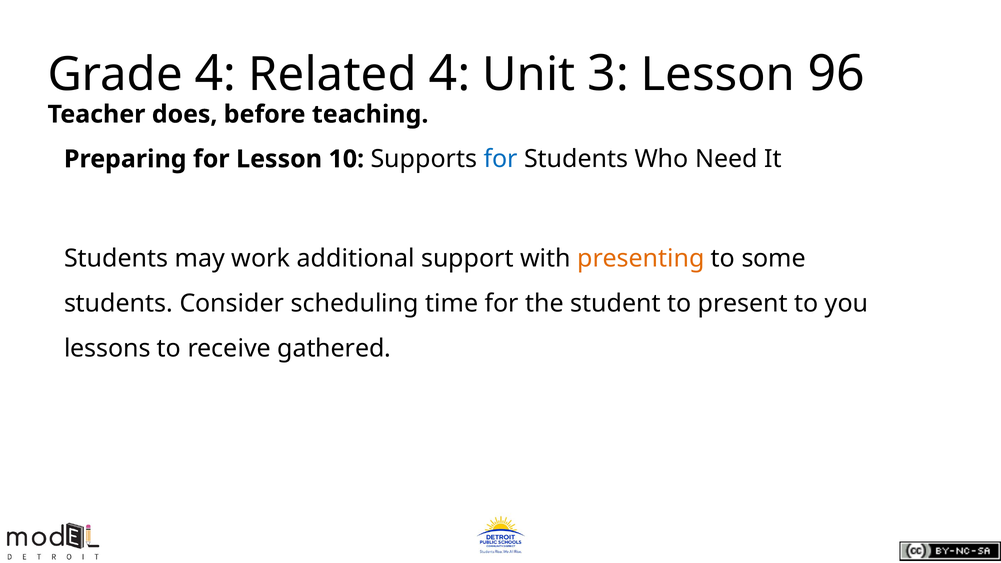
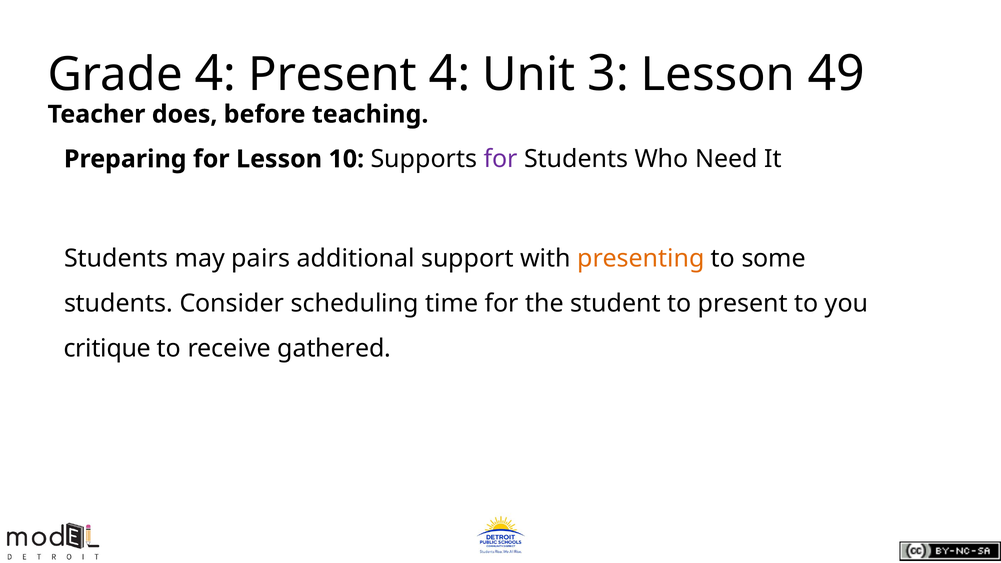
4 Related: Related -> Present (333, 75)
96: 96 -> 49 (836, 74)
for colour: blue -> purple (501, 159)
work: work -> pairs (261, 259)
lessons: lessons -> critique (107, 349)
